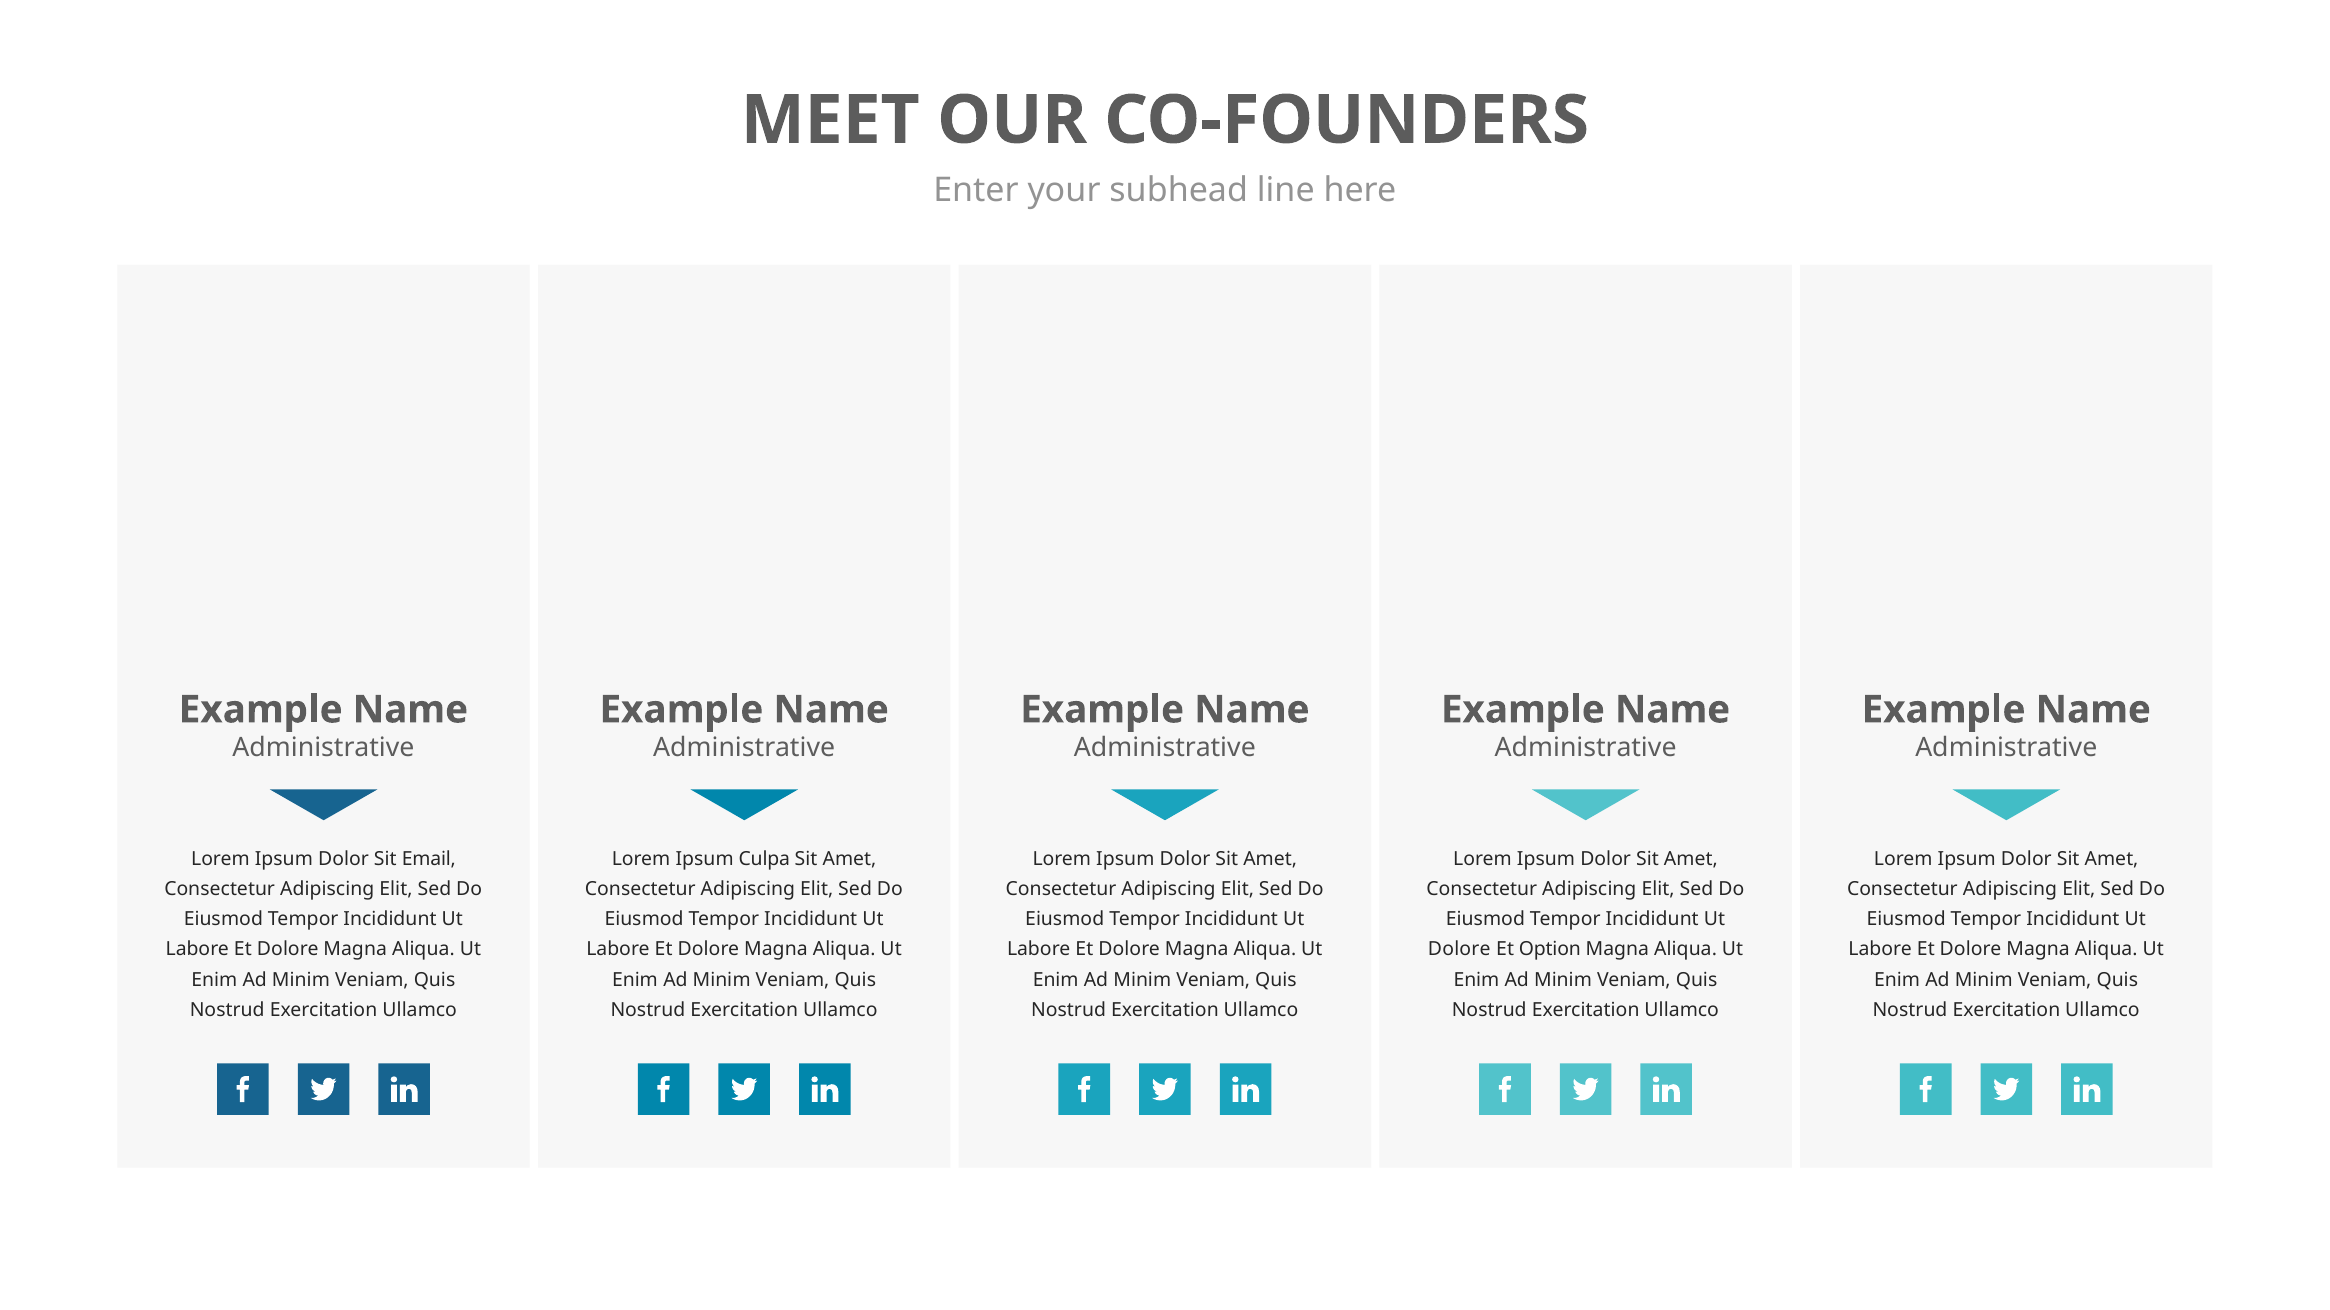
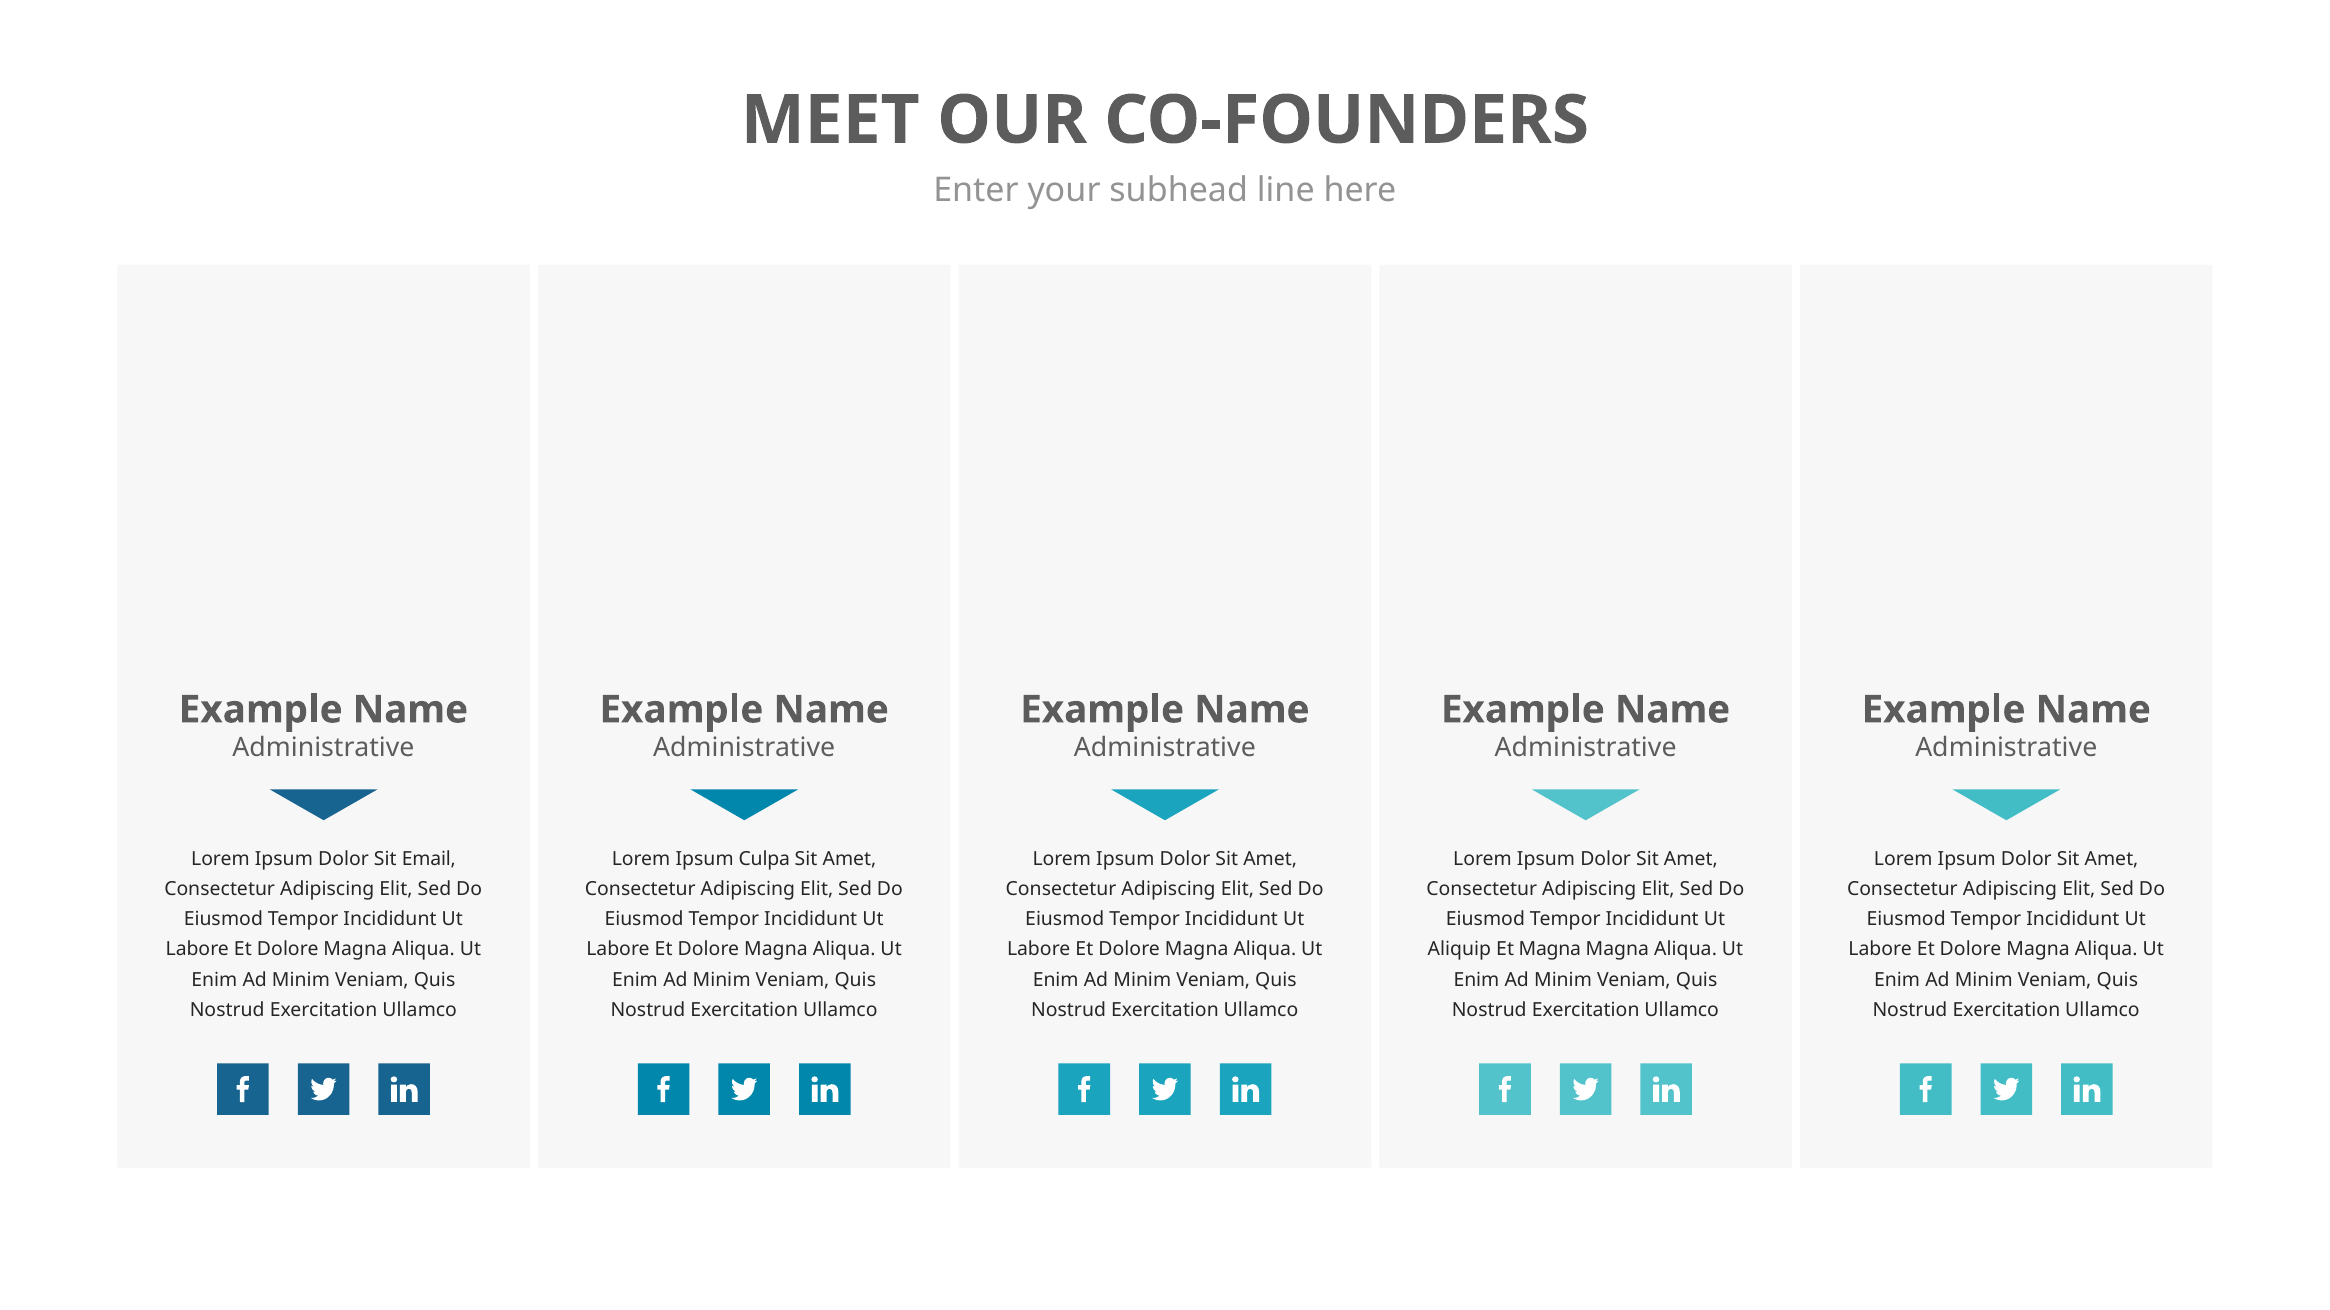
Dolore: Dolore -> Aliquip (1459, 950)
Et Option: Option -> Magna (1550, 950)
